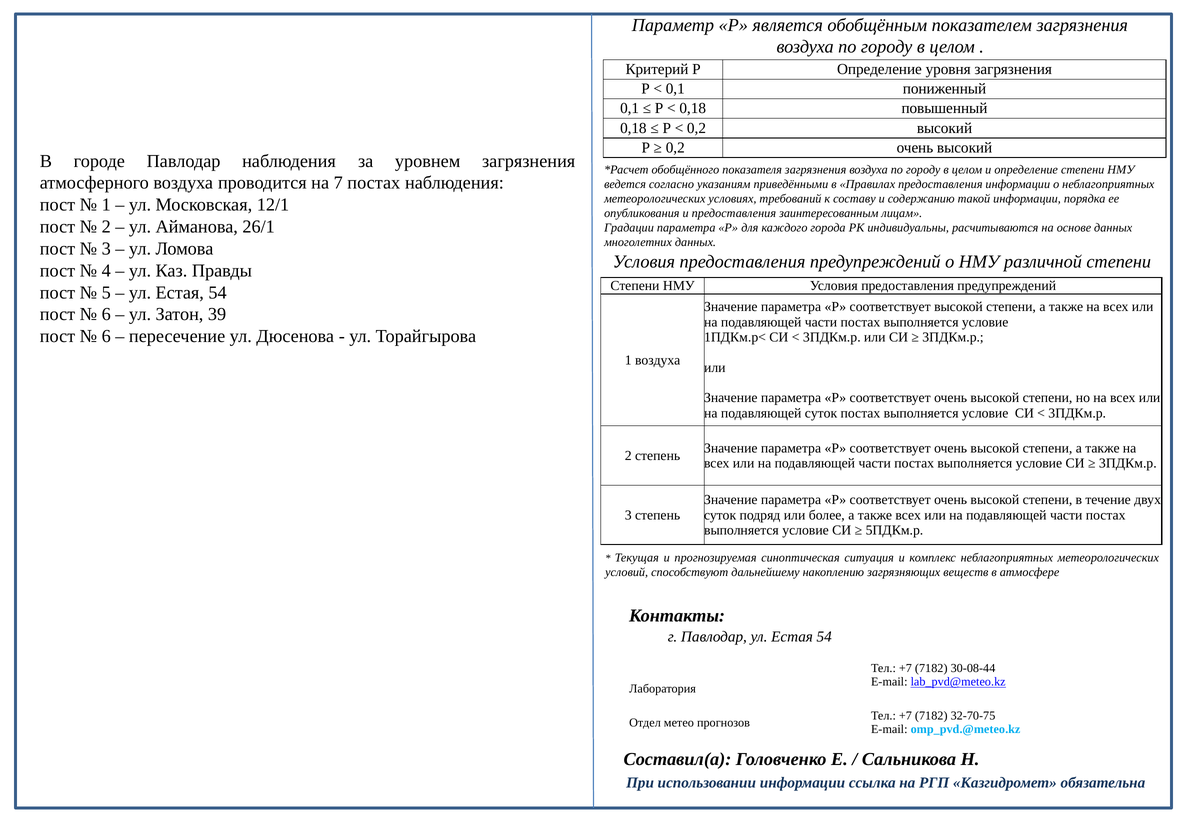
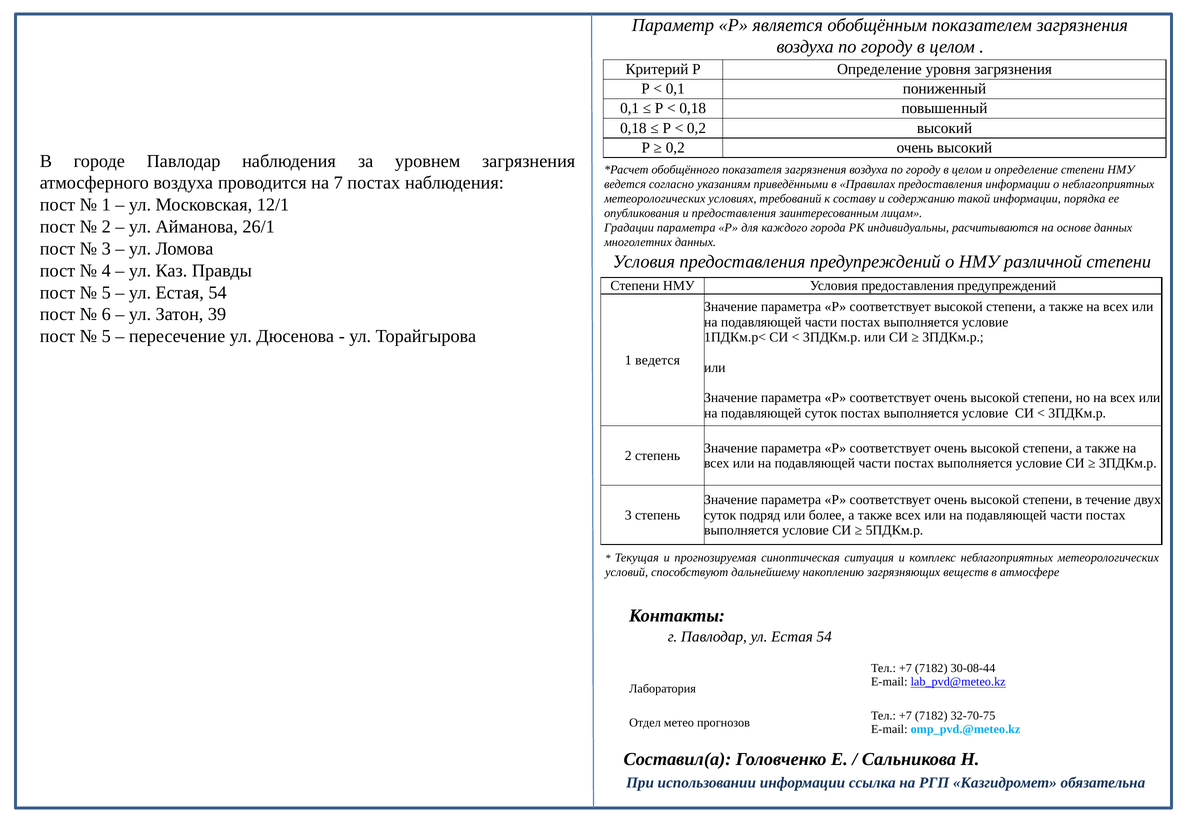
6: 6 -> 5 (106, 336)
1 воздуха: воздуха -> ведется (658, 360)
